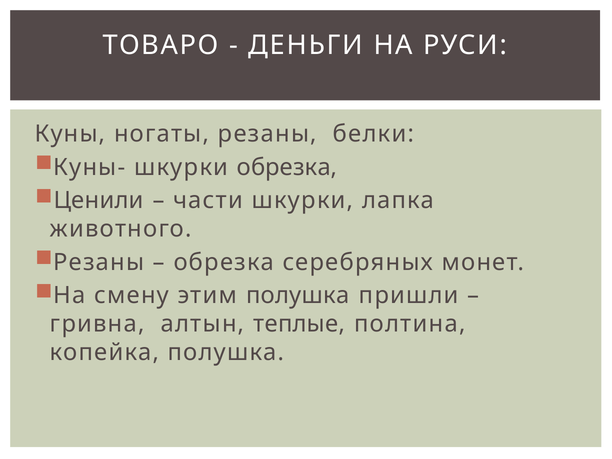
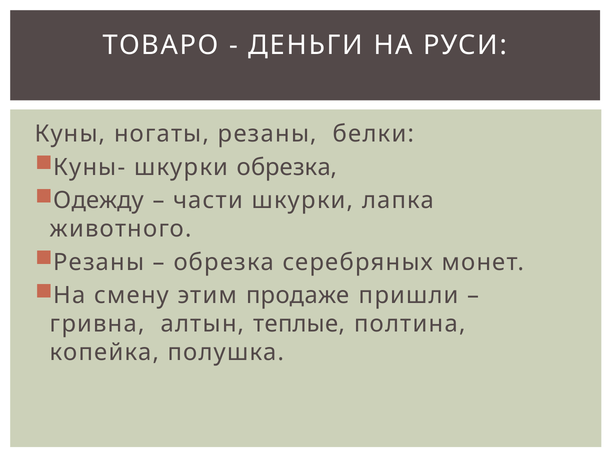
Ценили: Ценили -> Одежду (99, 201)
этим полушка: полушка -> продаже (298, 296)
